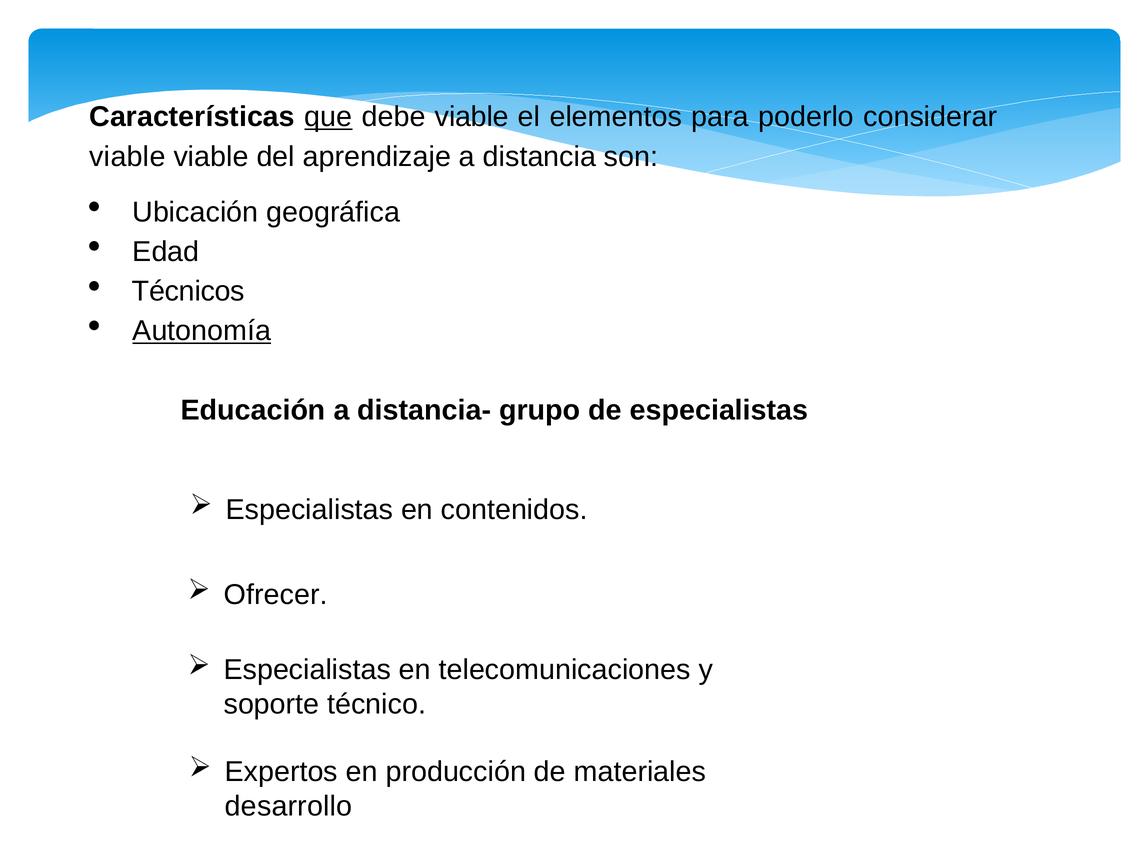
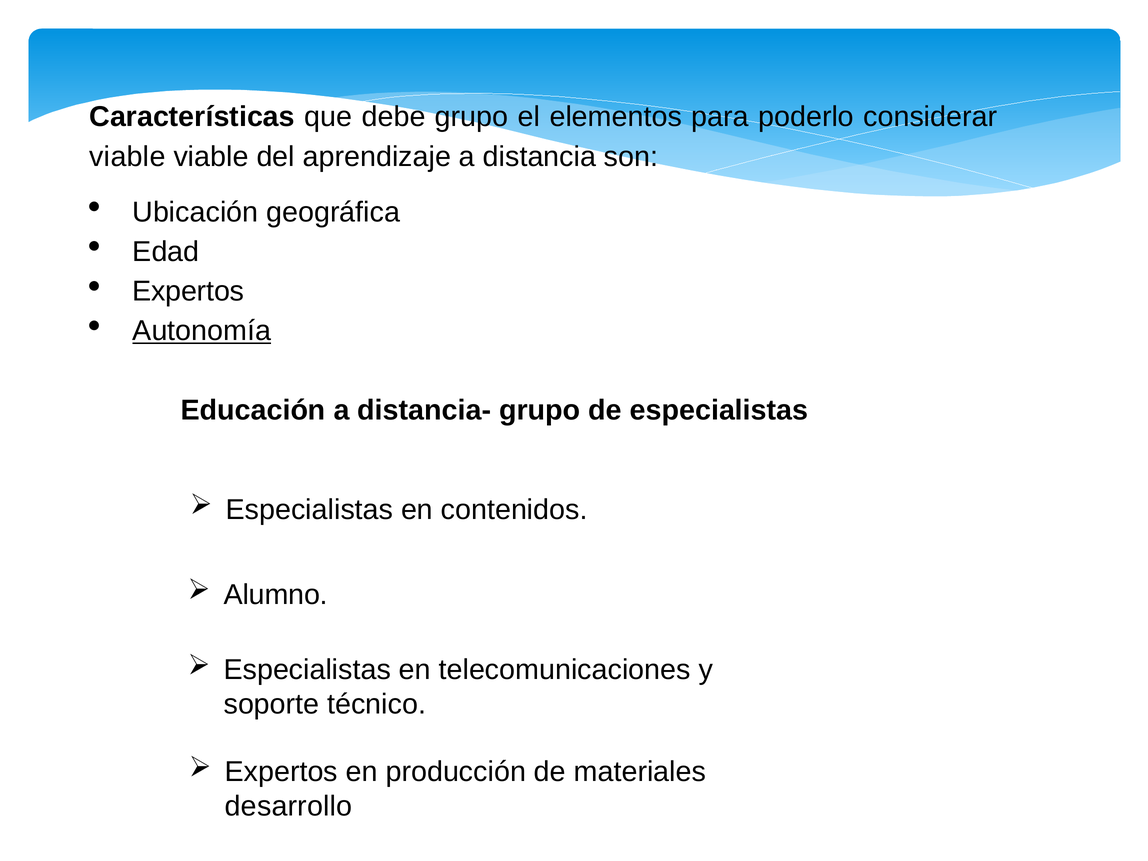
que underline: present -> none (328, 117)
debe viable: viable -> grupo (472, 117)
Técnicos: Técnicos -> Expertos (188, 291)
Ofrecer: Ofrecer -> Alumno (276, 595)
